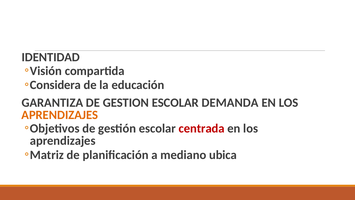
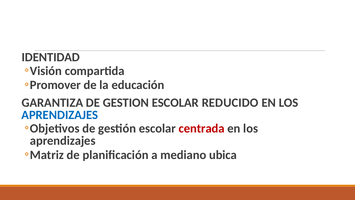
Considera: Considera -> Promover (55, 85)
DEMANDA: DEMANDA -> REDUCIDO (230, 102)
APRENDIZAJES colour: orange -> blue (60, 115)
